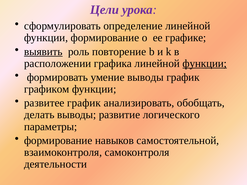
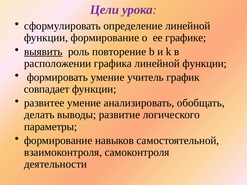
функции underline: present -> none (205, 64)
умение выводы: выводы -> учитель (145, 77)
графиком: графиком -> совпадает (47, 89)
развитее график: график -> умение (84, 103)
